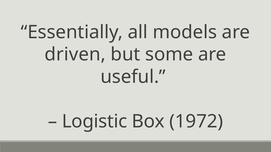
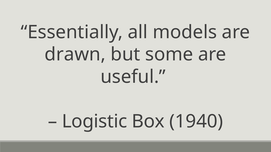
driven: driven -> drawn (75, 55)
1972: 1972 -> 1940 (196, 122)
